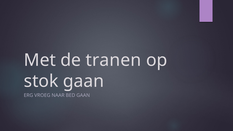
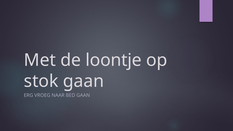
tranen: tranen -> loontje (114, 60)
